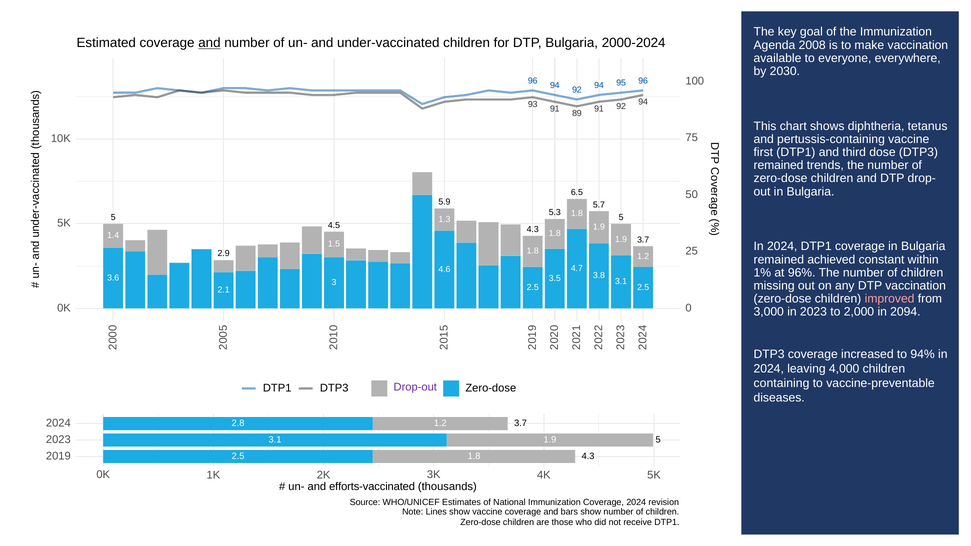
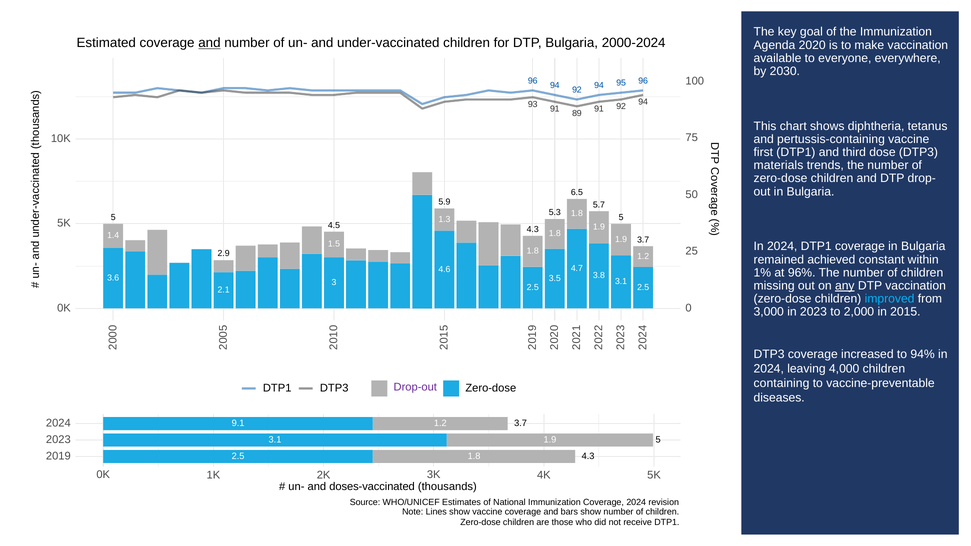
2008: 2008 -> 2020 (812, 45)
remained: remained -> materials (778, 165)
any underline: none -> present (845, 286)
improved colour: pink -> light blue (890, 299)
2094: 2094 -> 2015 (905, 312)
2.8: 2.8 -> 9.1 (238, 423)
efforts-vaccinated: efforts-vaccinated -> doses-vaccinated (372, 487)
